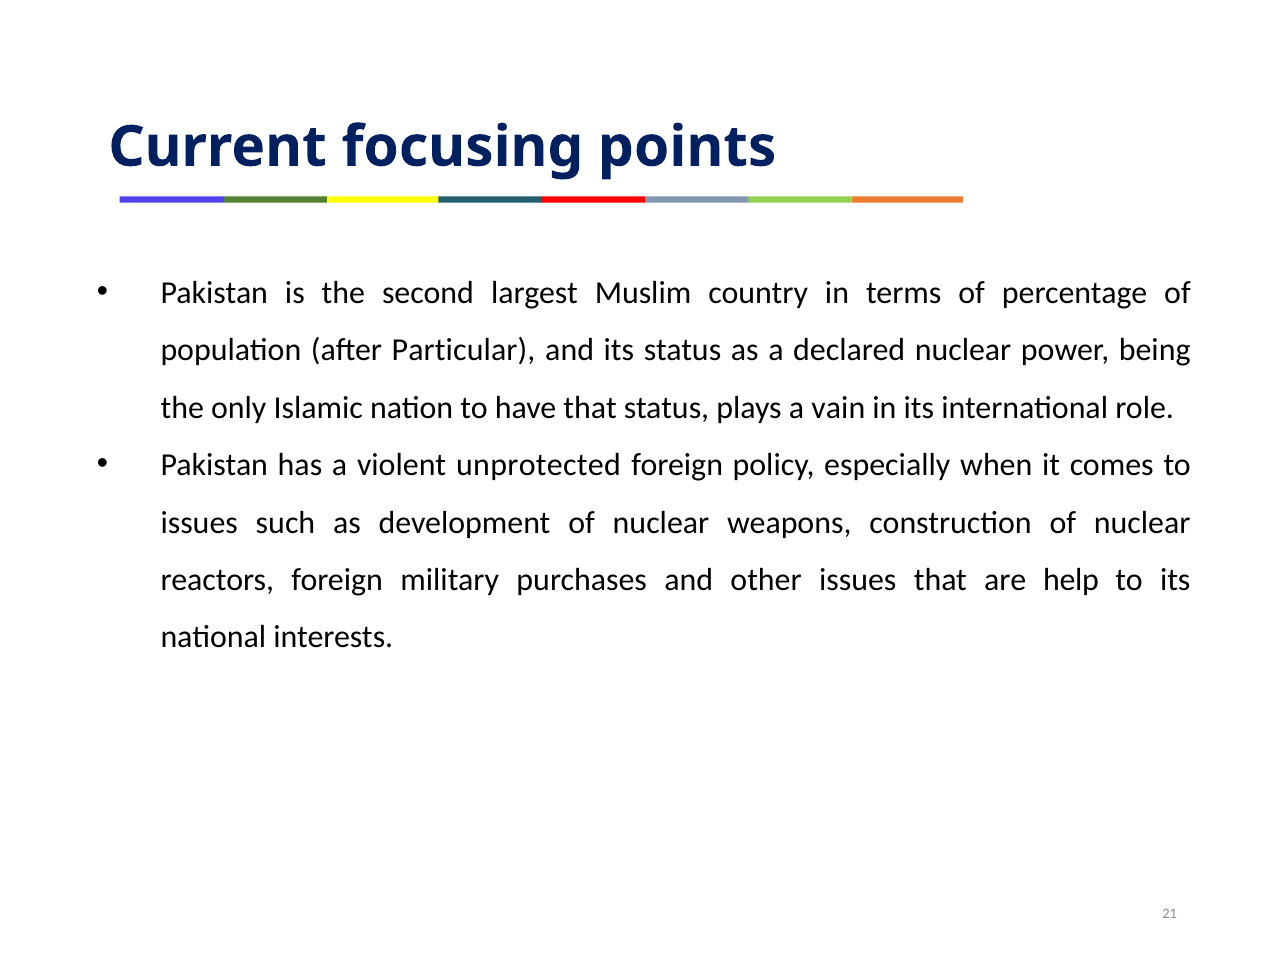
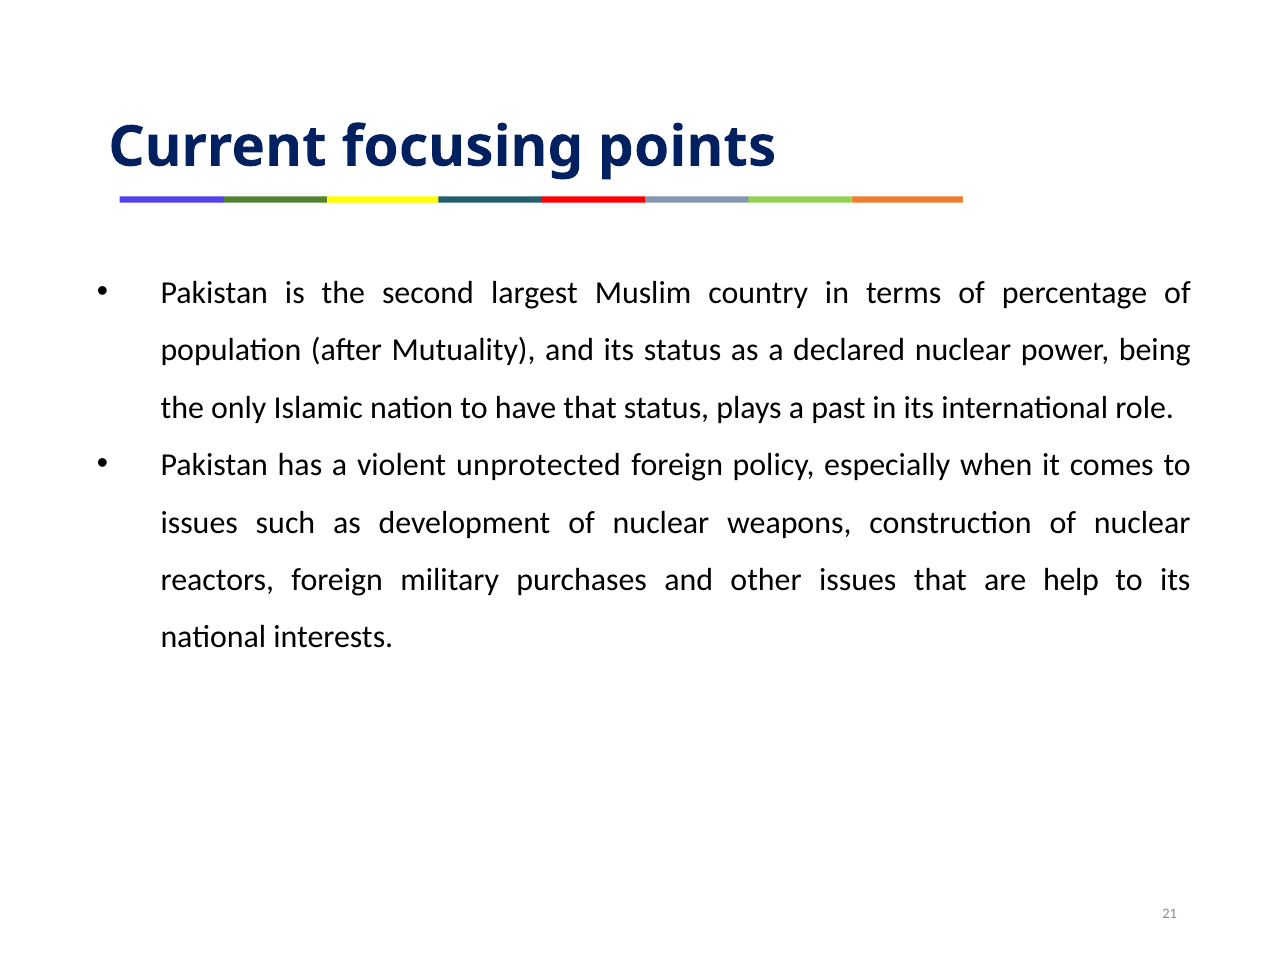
Particular: Particular -> Mutuality (464, 350)
vain: vain -> past (839, 407)
